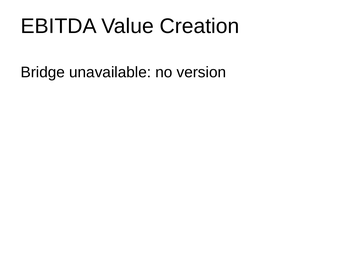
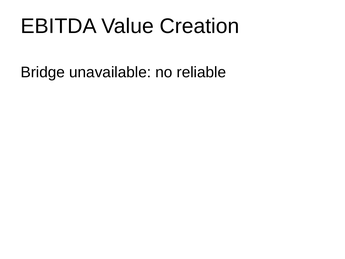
version: version -> reliable (201, 72)
